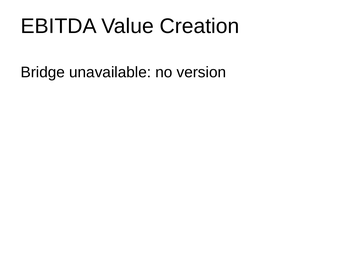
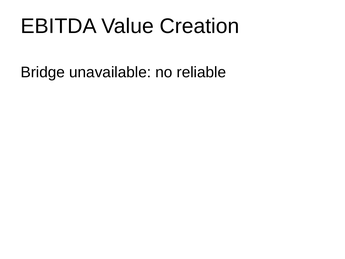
version: version -> reliable (201, 72)
